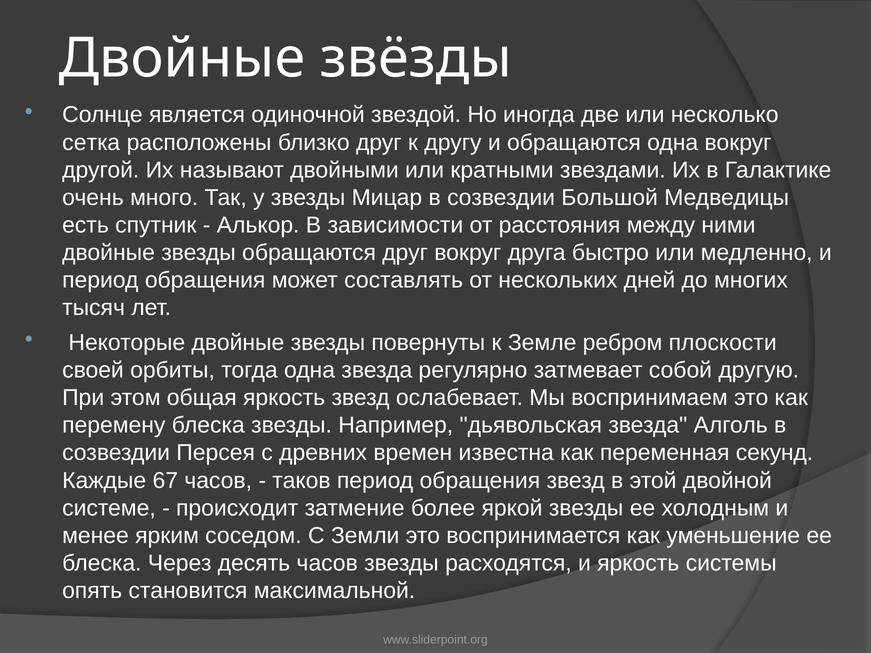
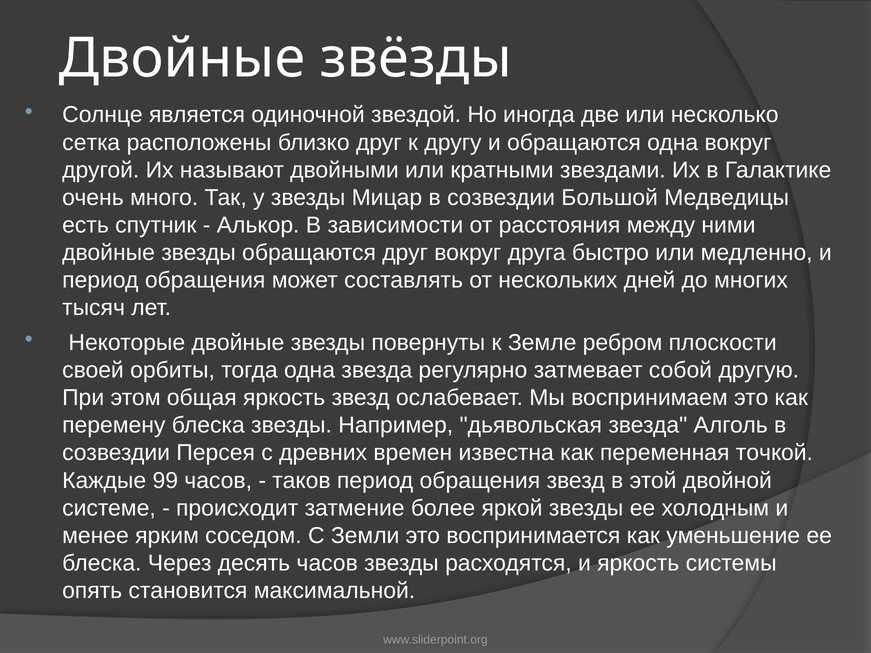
секунд: секунд -> точкой (774, 453)
67: 67 -> 99 (165, 481)
